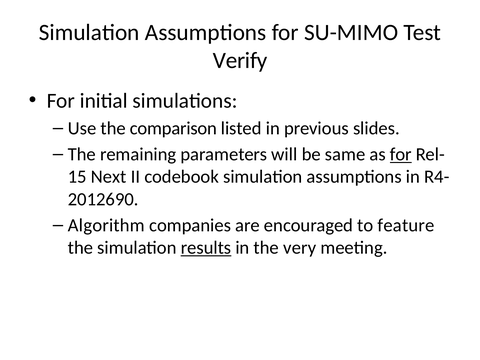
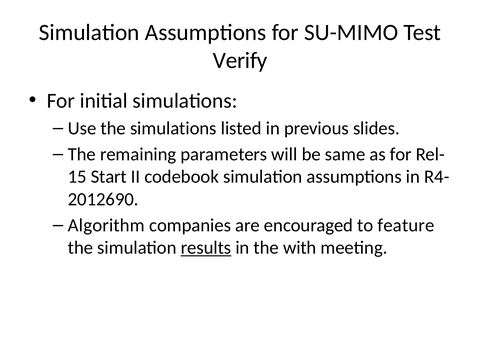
the comparison: comparison -> simulations (173, 128)
for underline: present -> none (401, 154)
Next: Next -> Start (109, 177)
very: very -> with (300, 248)
